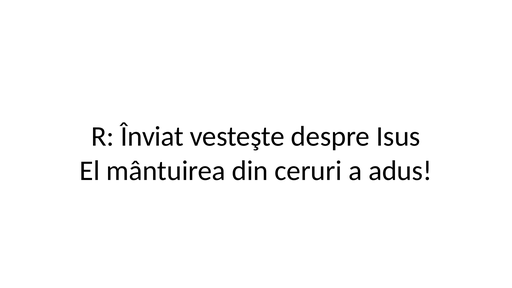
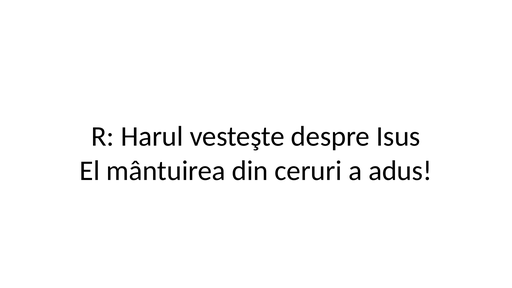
Înviat: Înviat -> Harul (152, 137)
